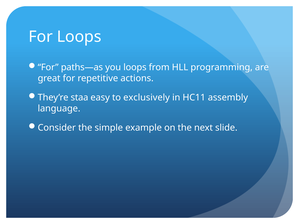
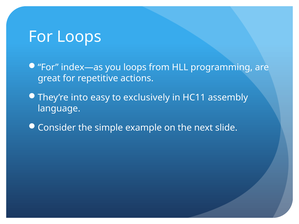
paths—as: paths—as -> index—as (82, 67)
staa: staa -> into (79, 98)
